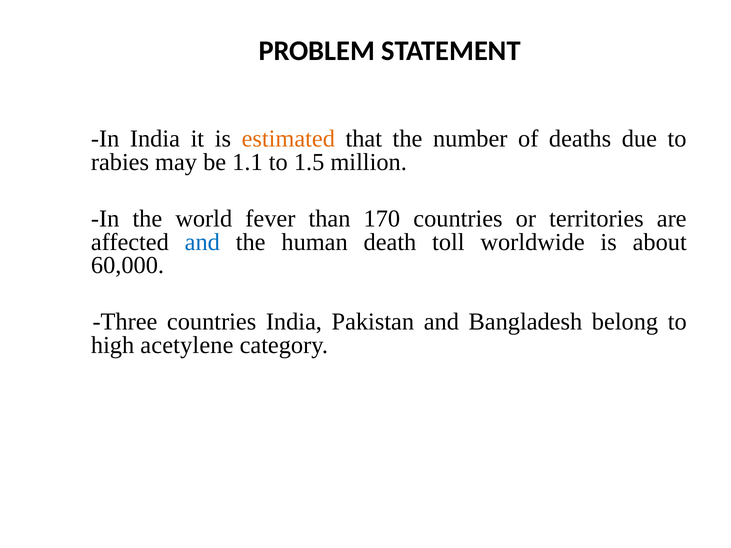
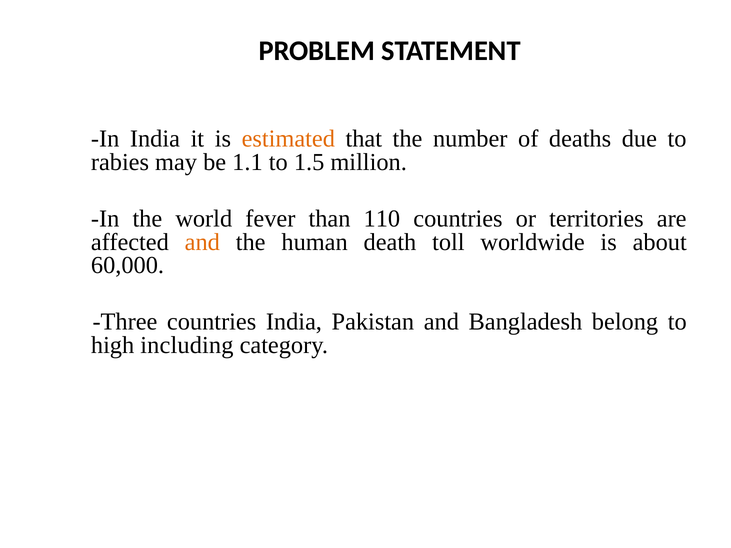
170: 170 -> 110 (382, 219)
and colour: blue -> orange (202, 242)
acetylene: acetylene -> including (187, 345)
